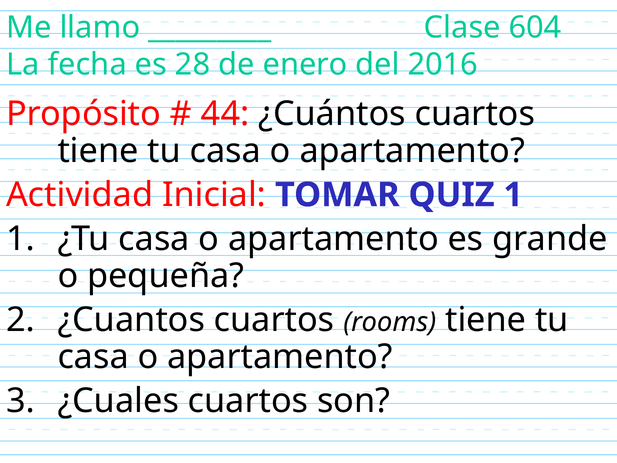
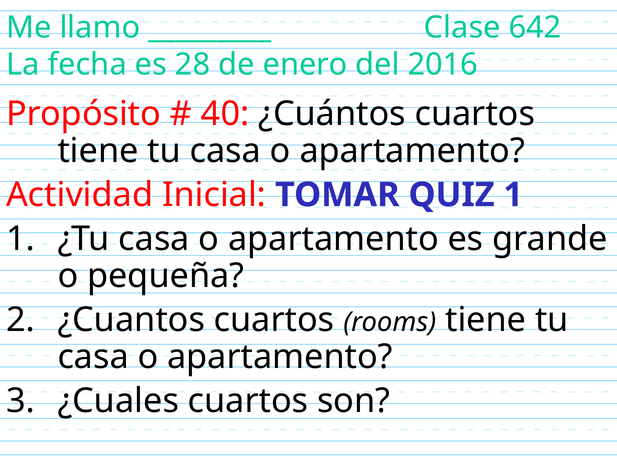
604: 604 -> 642 (535, 27)
44: 44 -> 40 (225, 114)
